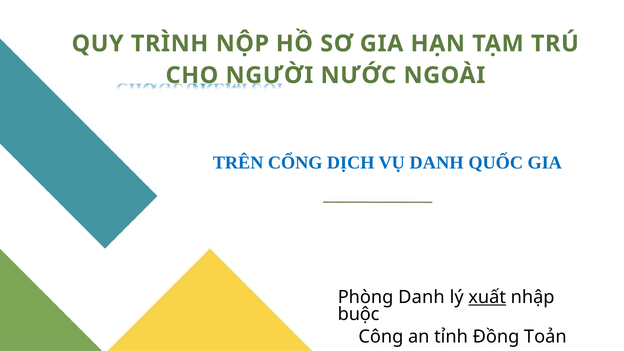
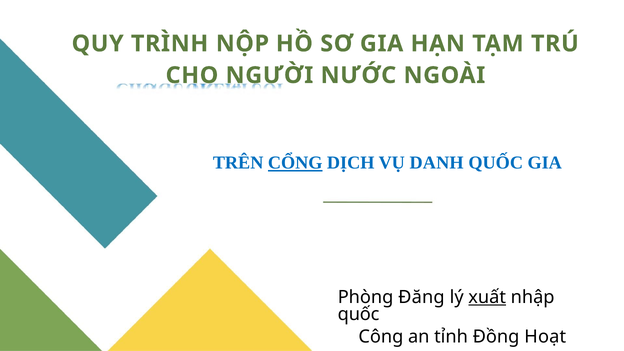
CỔNG underline: none -> present (295, 163)
Phòng Danh: Danh -> Đăng (421, 297)
buộc: buộc -> quốc (359, 314)
Toản: Toản -> Hoạt (545, 337)
